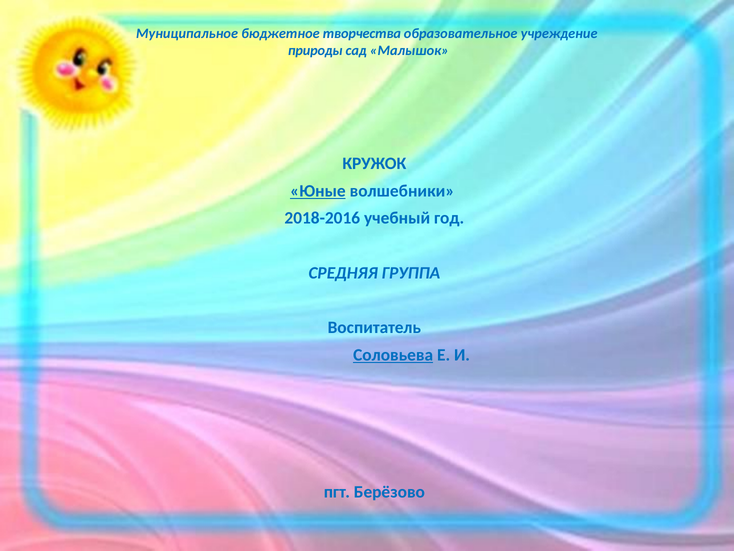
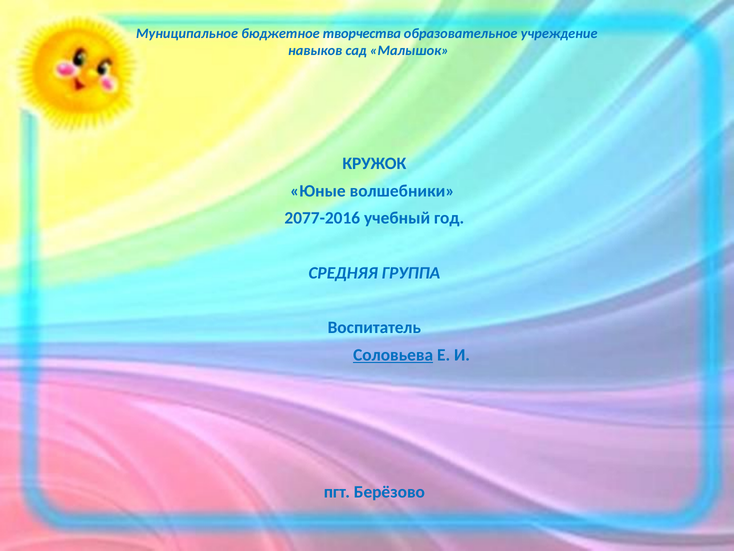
природы: природы -> навыков (315, 51)
Юные underline: present -> none (318, 191)
2018-2016: 2018-2016 -> 2077-2016 (322, 218)
